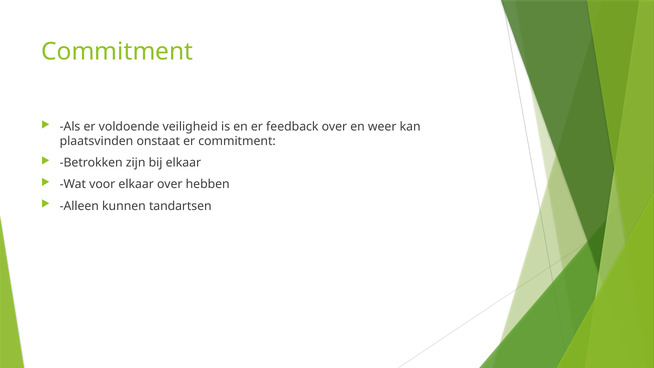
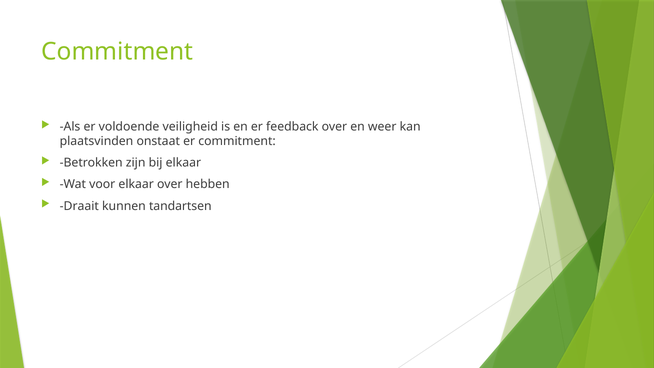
Alleen: Alleen -> Draait (79, 206)
